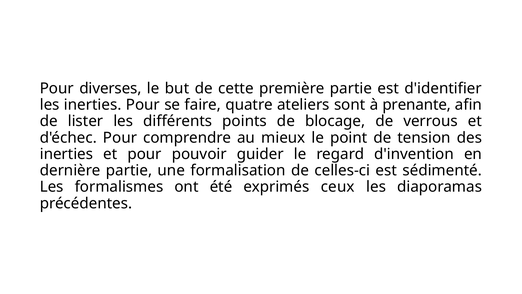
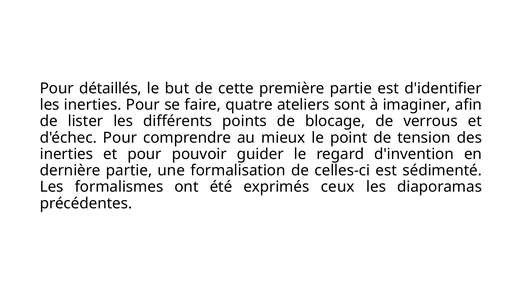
diverses: diverses -> détaillés (110, 88)
prenante: prenante -> imaginer (417, 105)
